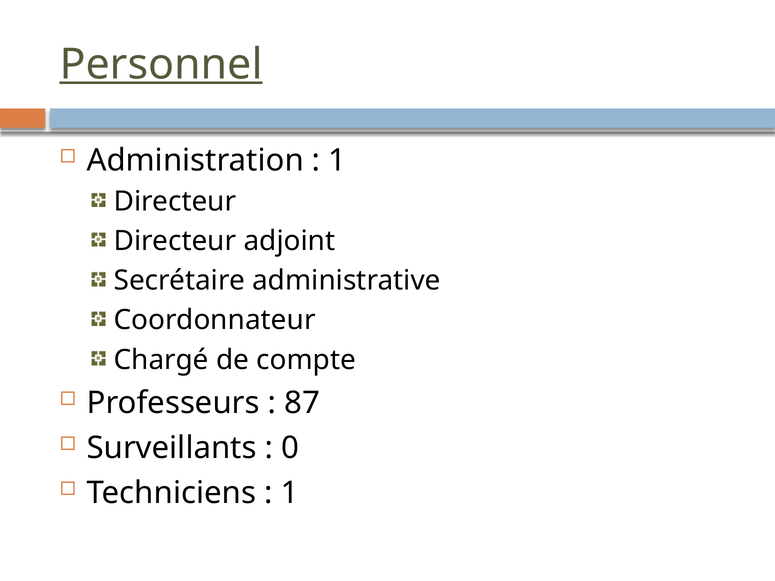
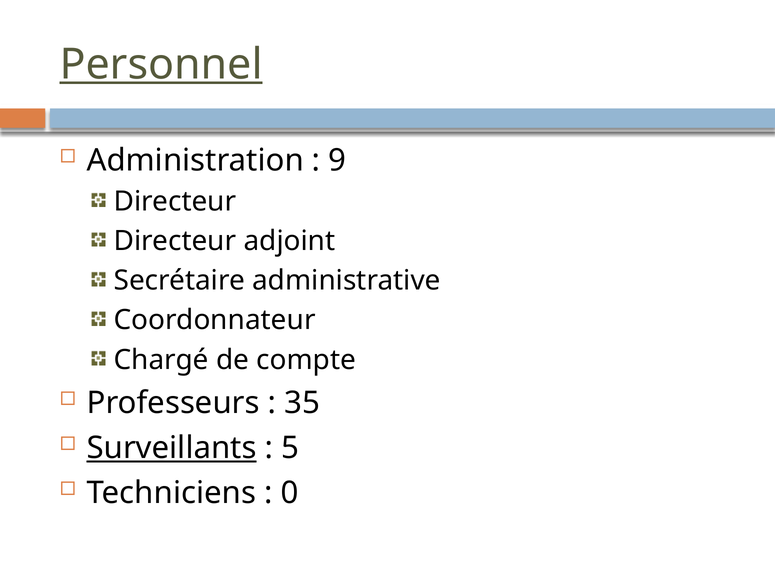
1: 1 -> 9 (337, 160)
87: 87 -> 35 (302, 403)
Surveillants underline: none -> present (172, 448)
0: 0 -> 5 (290, 448)
1: 1 -> 0 (290, 493)
